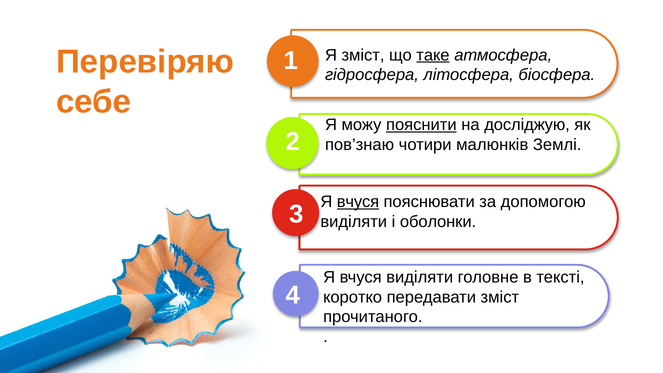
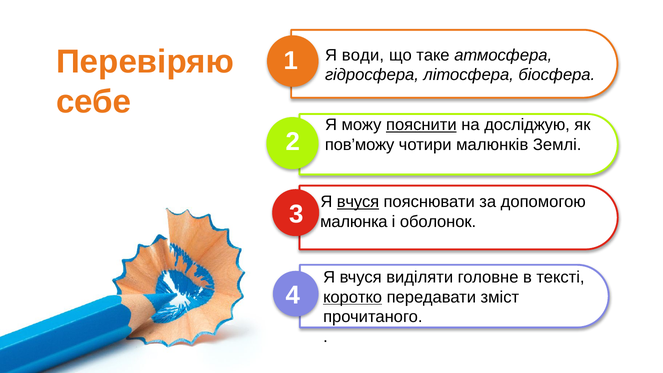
Я зміст: зміст -> води (363, 55)
таке underline: present -> none (433, 55)
пов’знаю: пов’знаю -> пов’можу (360, 145)
виділяти: виділяти -> малюнка (354, 222)
оболонки: оболонки -> оболонок (438, 222)
коротко underline: none -> present (353, 297)
